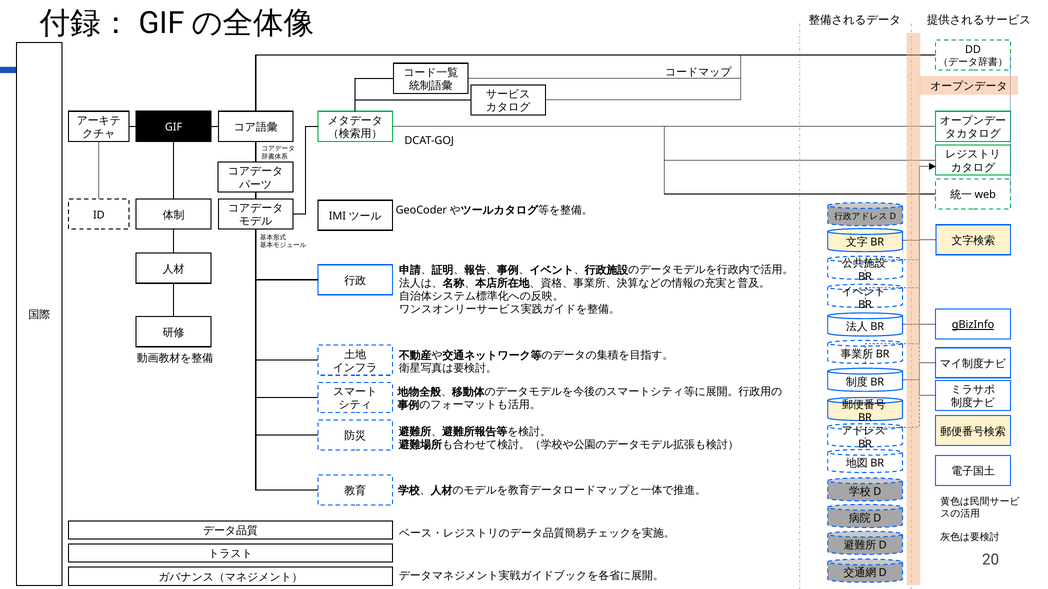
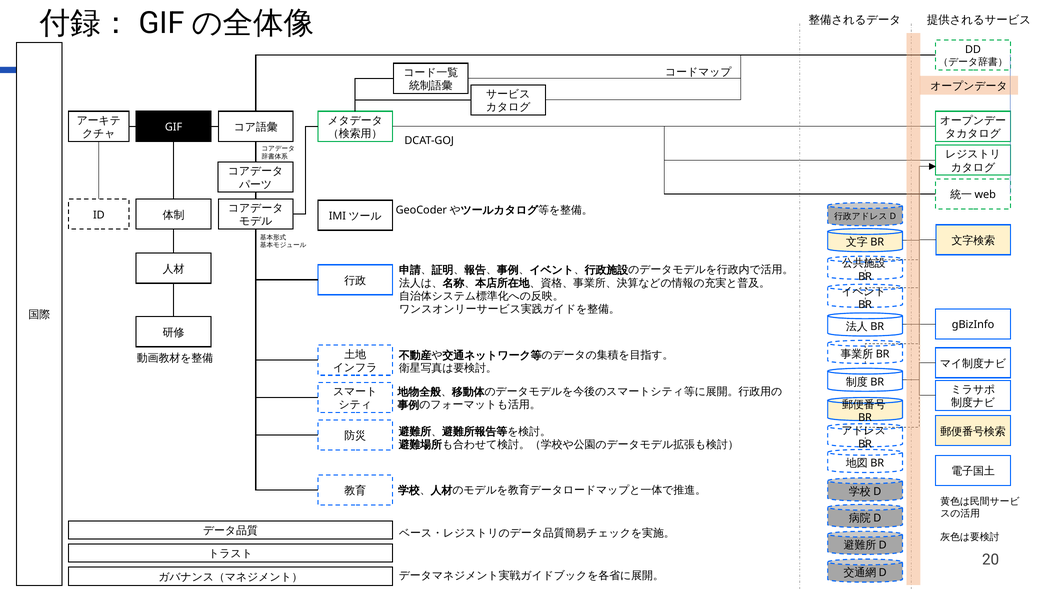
gBizInfo underline: present -> none (973, 325)
